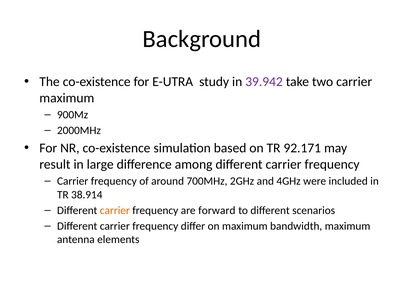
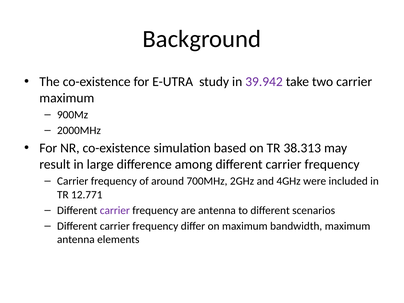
92.171: 92.171 -> 38.313 (302, 148)
38.914: 38.914 -> 12.771 (87, 195)
carrier colour: orange -> purple (115, 210)
are forward: forward -> antenna (217, 210)
